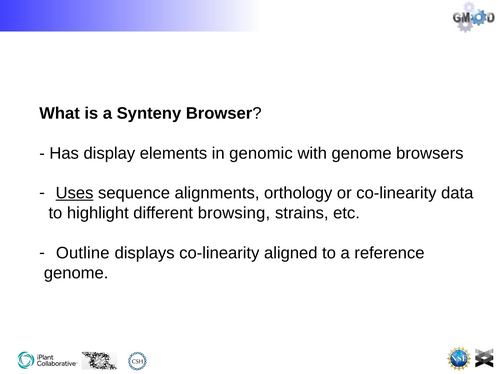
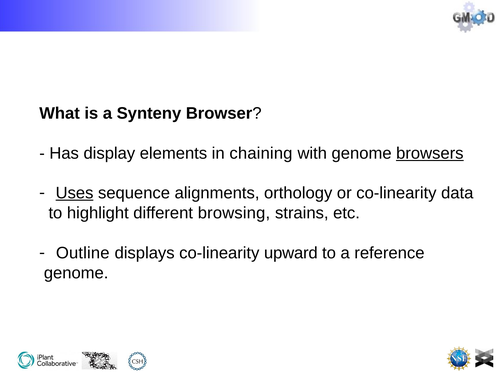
genomic: genomic -> chaining (261, 153)
browsers underline: none -> present (430, 153)
aligned: aligned -> upward (291, 253)
